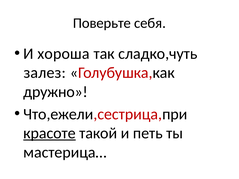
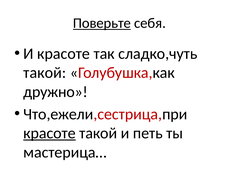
Поверьте underline: none -> present (102, 23)
И хороша: хороша -> красоте (64, 54)
залез: залез -> такой (45, 73)
